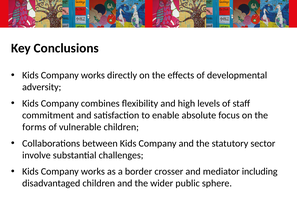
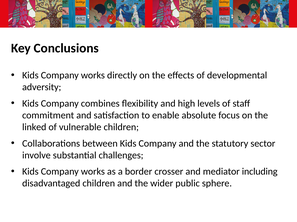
forms: forms -> linked (34, 128)
